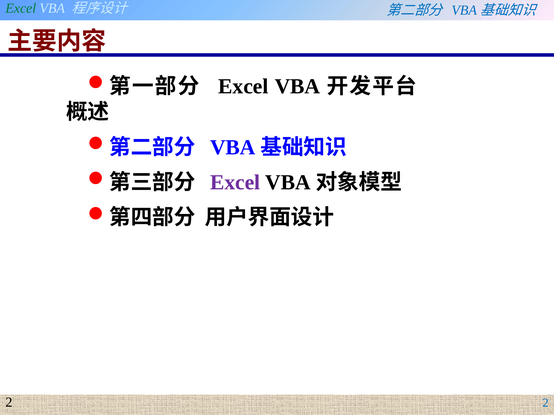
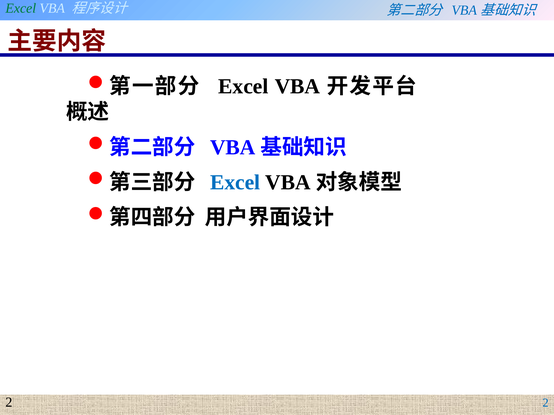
Excel colour: purple -> blue (235, 183)
